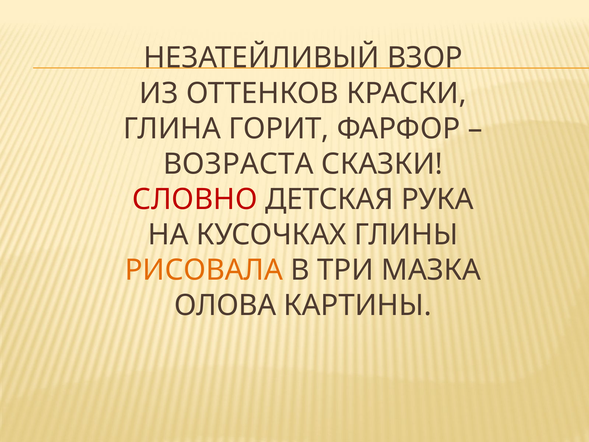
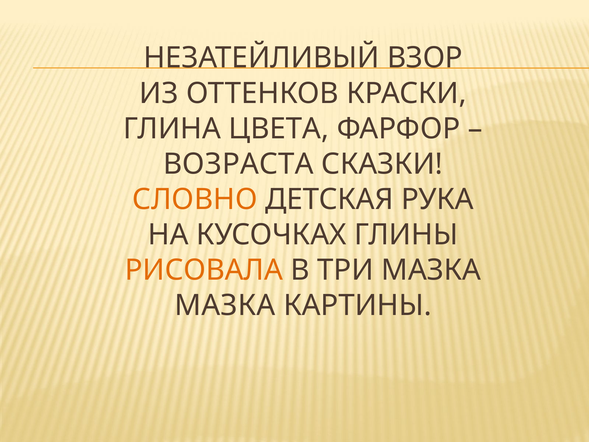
ГОРИТ: ГОРИТ -> ЦВЕТА (279, 129)
СЛОВНО colour: red -> orange (195, 199)
ОЛОВА: ОЛОВА -> МАЗКА (225, 305)
